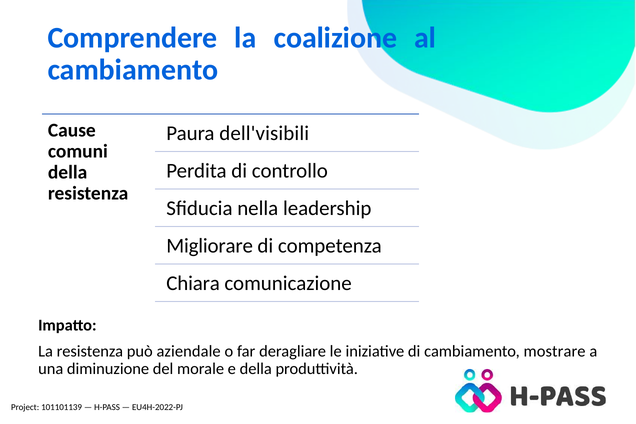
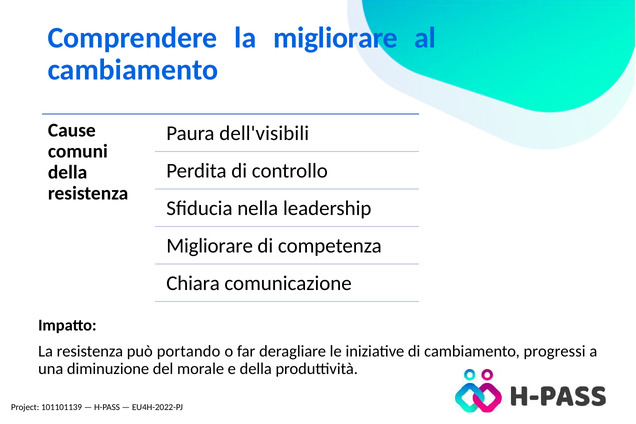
la coalizione: coalizione -> migliorare (335, 38)
aziendale: aziendale -> portando (189, 351)
mostrare: mostrare -> progressi (555, 351)
